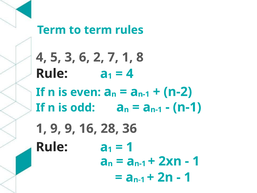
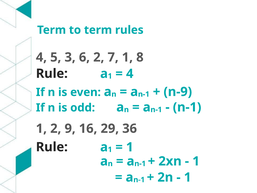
n-2: n-2 -> n-9 (178, 92)
1 9: 9 -> 2 (56, 128)
28: 28 -> 29 (110, 128)
